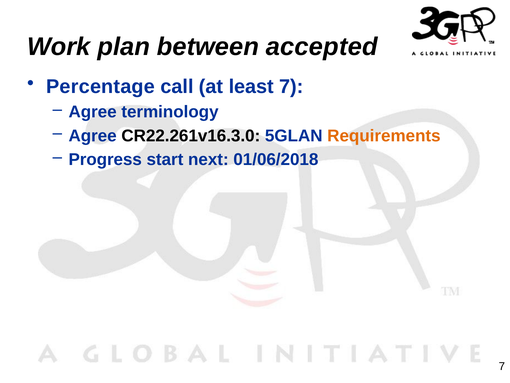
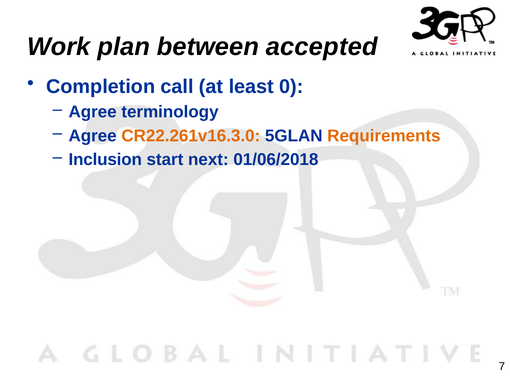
Percentage: Percentage -> Completion (101, 86)
least 7: 7 -> 0 (291, 86)
CR22.261v16.3.0 colour: black -> orange (191, 136)
Progress: Progress -> Inclusion (105, 159)
